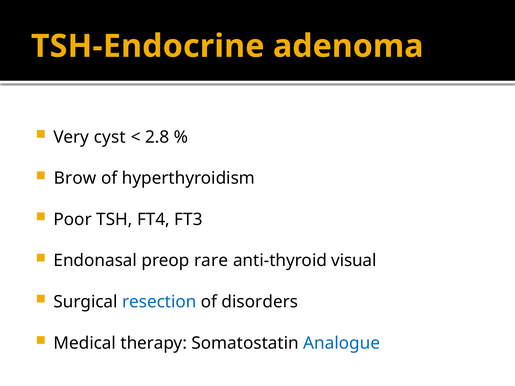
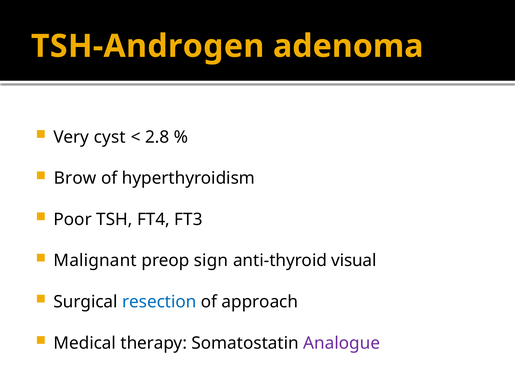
TSH-Endocrine: TSH-Endocrine -> TSH-Androgen (148, 46)
Endonasal: Endonasal -> Malignant (95, 261)
rare: rare -> sign (211, 261)
disorders: disorders -> approach (260, 302)
Analogue colour: blue -> purple (342, 343)
